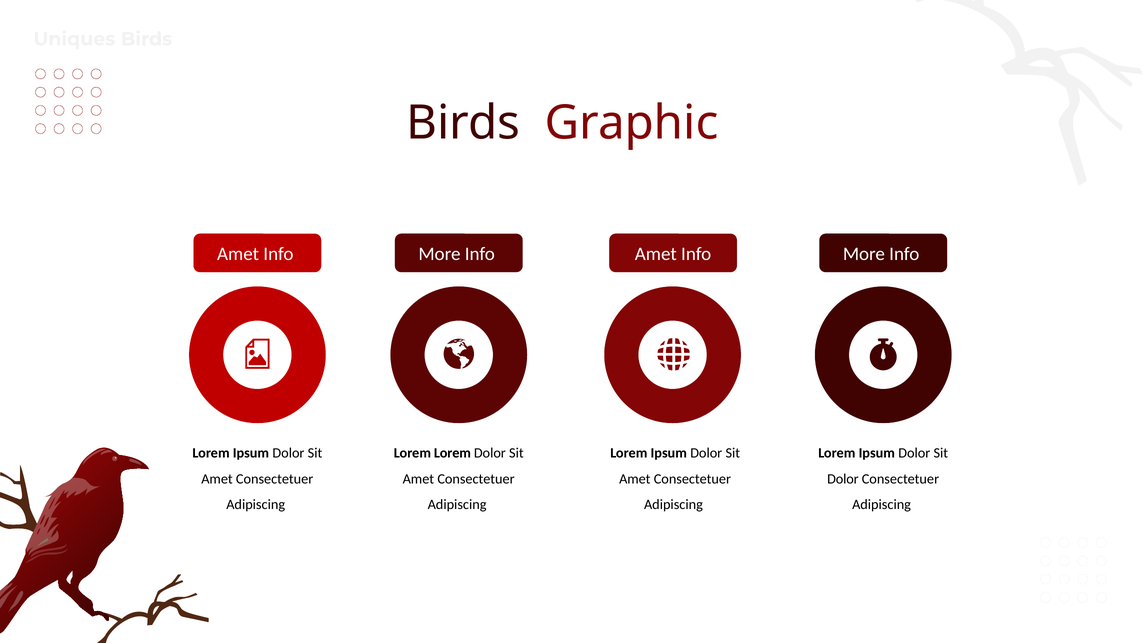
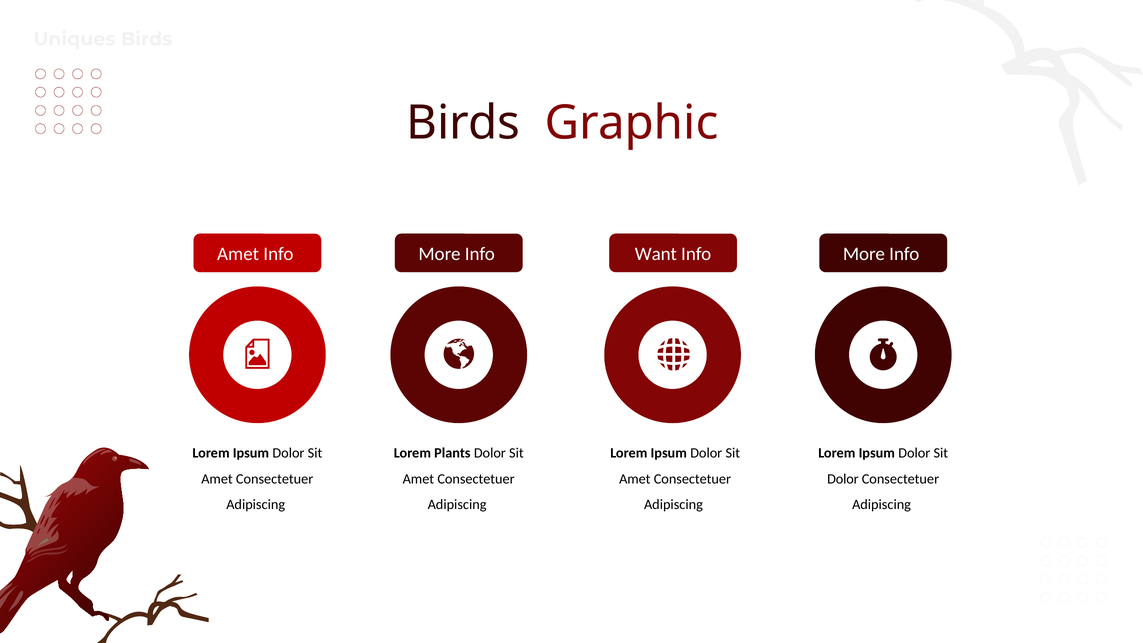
Amet: Amet -> Want (656, 254)
Lorem Lorem: Lorem -> Plants (452, 453)
